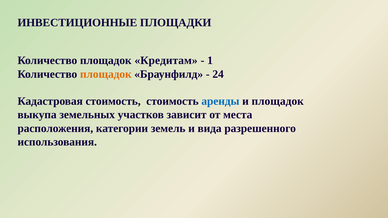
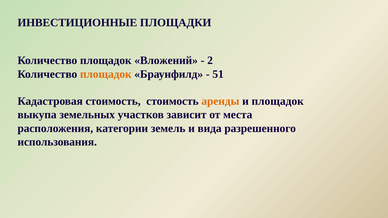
Кредитам: Кредитам -> Вложений (166, 61)
1: 1 -> 2 (210, 61)
24: 24 -> 51 (218, 74)
аренды colour: blue -> orange (220, 101)
